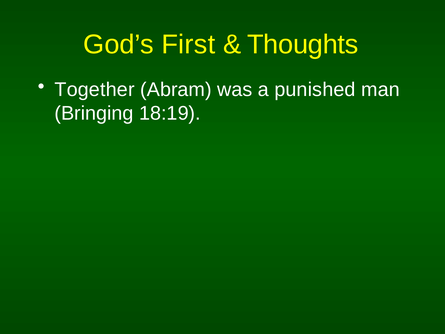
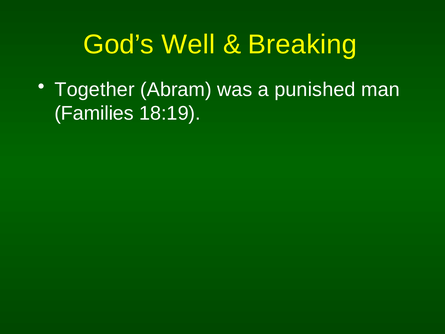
First: First -> Well (188, 45)
Thoughts: Thoughts -> Breaking (302, 45)
Bringing: Bringing -> Families (94, 113)
